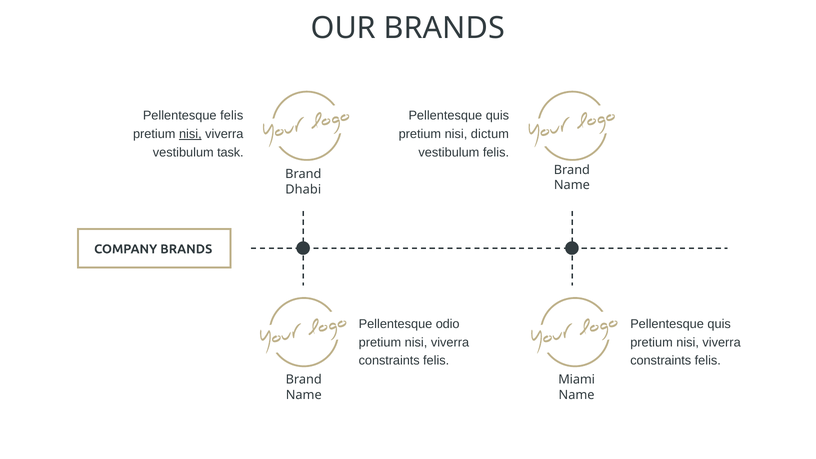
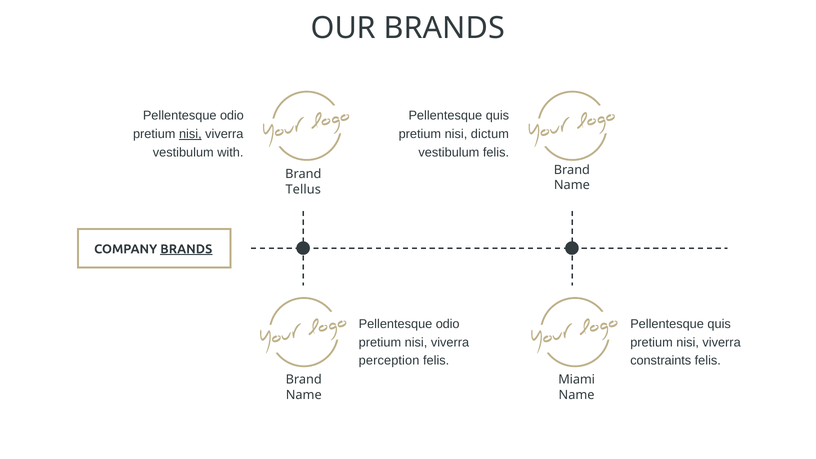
felis: felis -> odio (232, 116)
task: task -> with (230, 152)
Dhabi: Dhabi -> Tellus (303, 189)
BRANDS underline: none -> present (186, 249)
constraints: constraints -> perception (389, 361)
